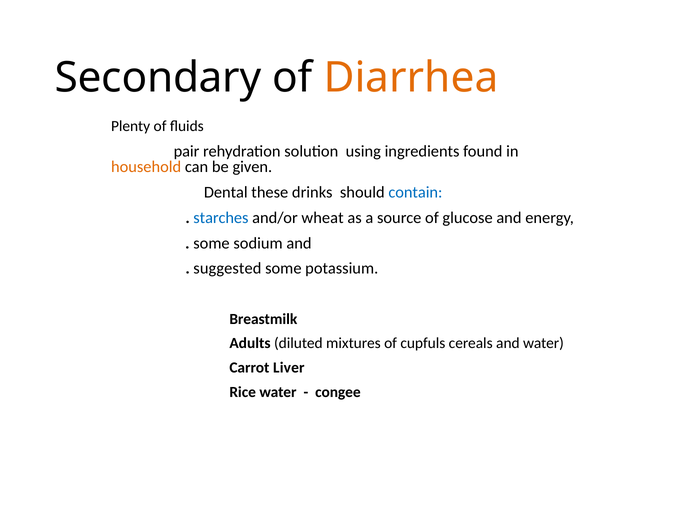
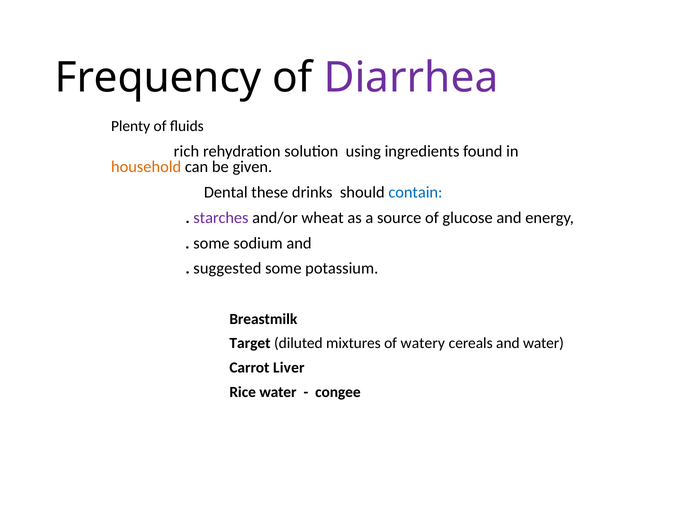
Secondary: Secondary -> Frequency (158, 78)
Diarrhea colour: orange -> purple (411, 78)
pair: pair -> rich (186, 151)
starches colour: blue -> purple (221, 218)
Adults: Adults -> Target (250, 344)
cupfuls: cupfuls -> watery (423, 344)
